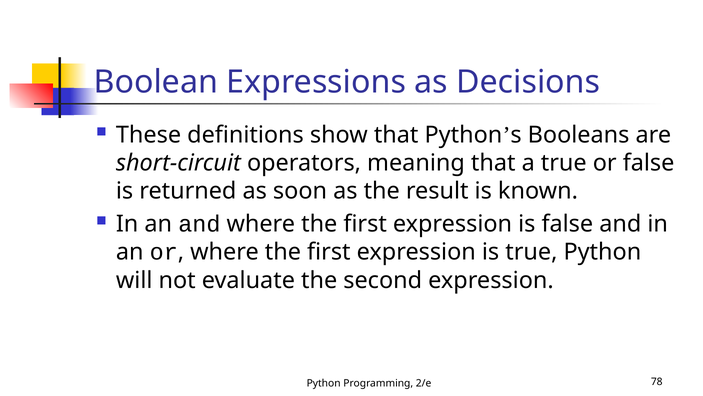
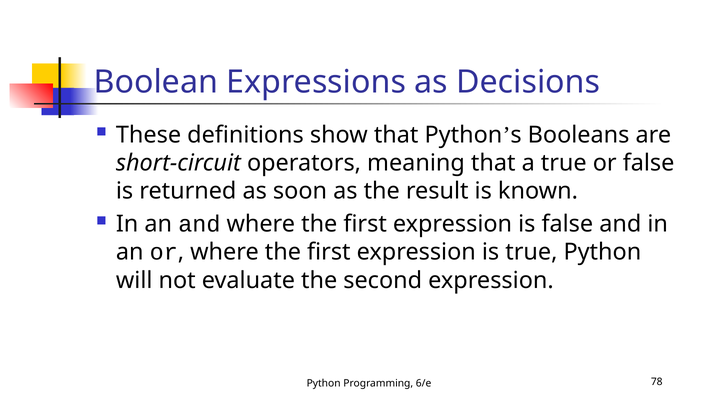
2/e: 2/e -> 6/e (424, 383)
